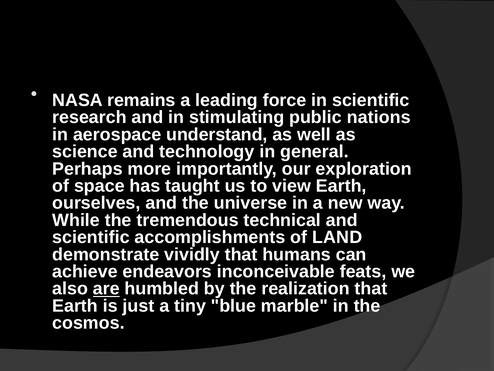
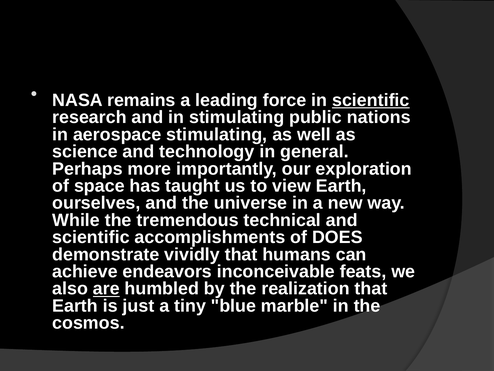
scientific underline: none -> present (371, 100)
aerospace understand: understand -> stimulating (217, 134)
LAND: LAND -> DOES (337, 237)
